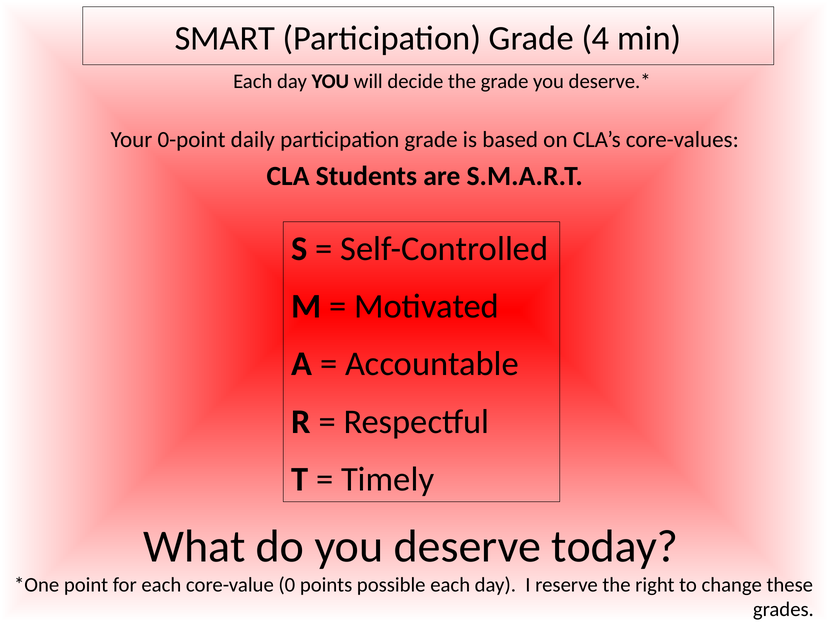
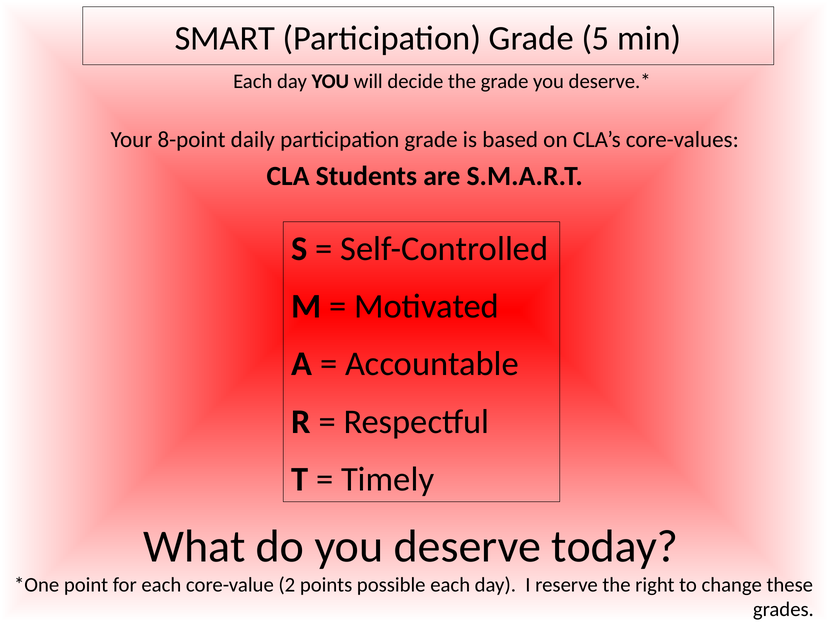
4: 4 -> 5 (595, 38)
0-point: 0-point -> 8-point (192, 140)
0: 0 -> 2 (287, 584)
